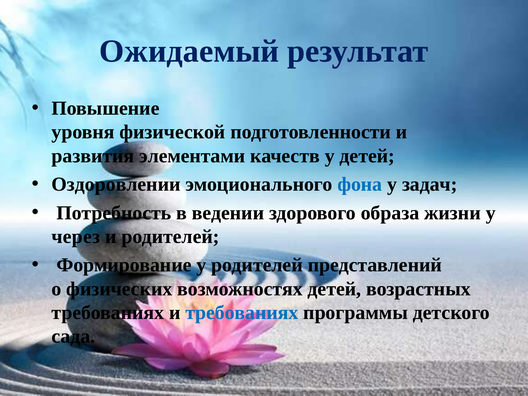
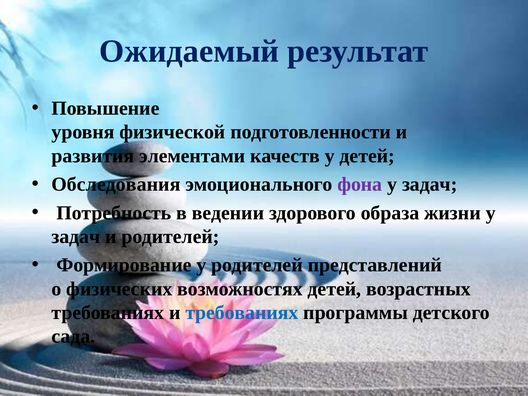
Оздоровлении: Оздоровлении -> Обследования (116, 184)
фона colour: blue -> purple (360, 184)
через: через -> задач (76, 237)
